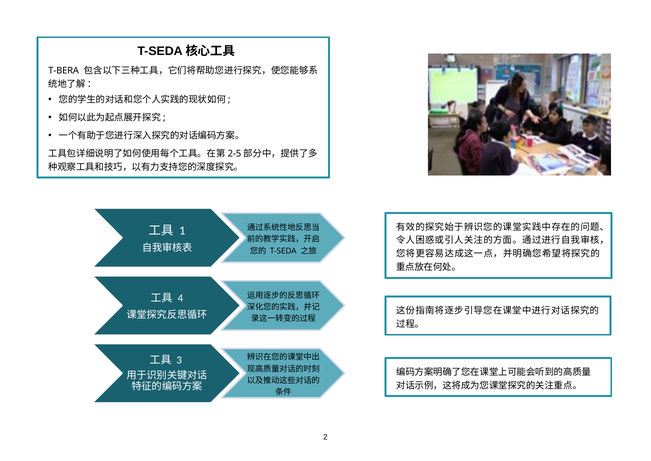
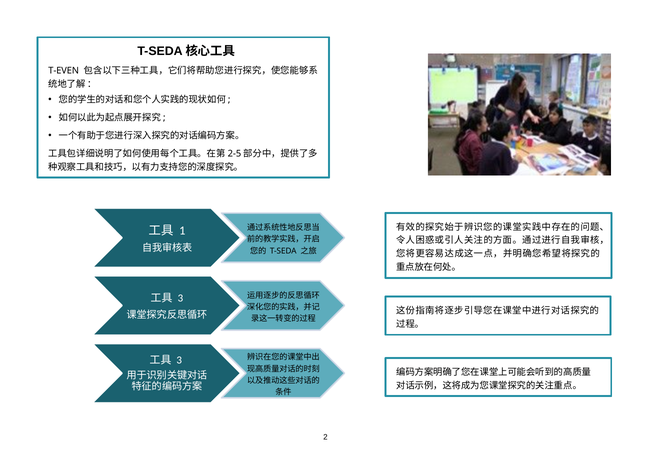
T-BERA: T-BERA -> T-EVEN (64, 71)
4: 4 -> 3 (180, 298)
